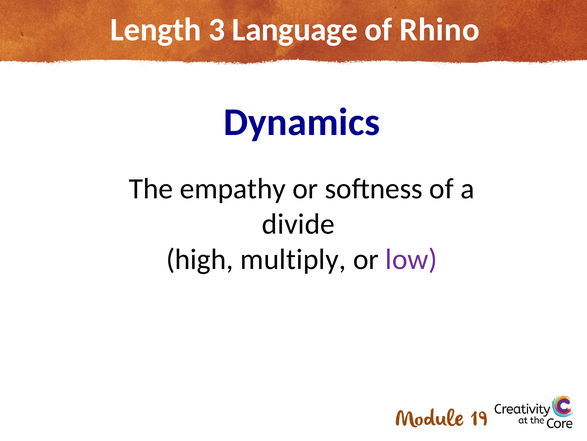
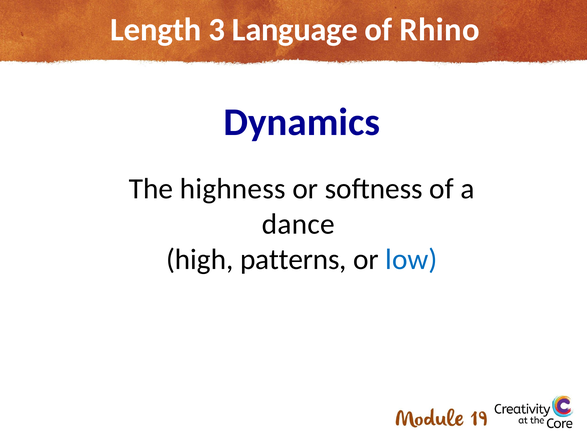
empathy: empathy -> highness (233, 189)
divide: divide -> dance (298, 224)
multiply: multiply -> patterns (293, 259)
low colour: purple -> blue (411, 259)
